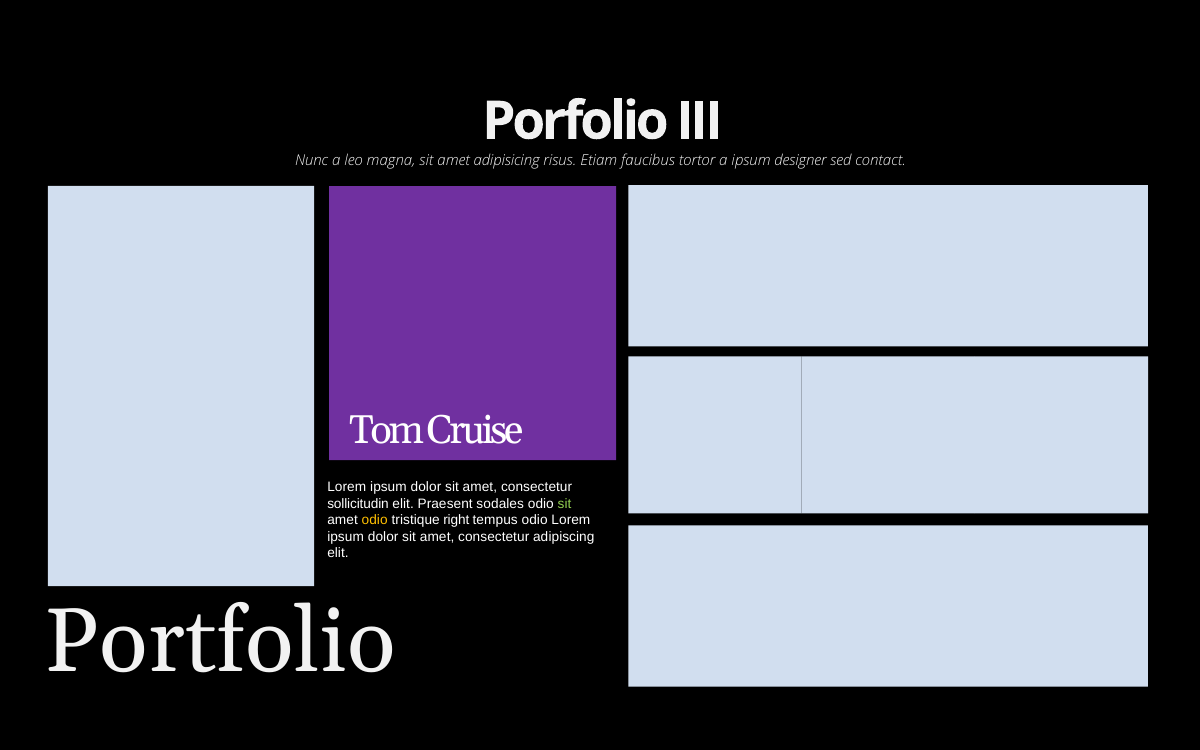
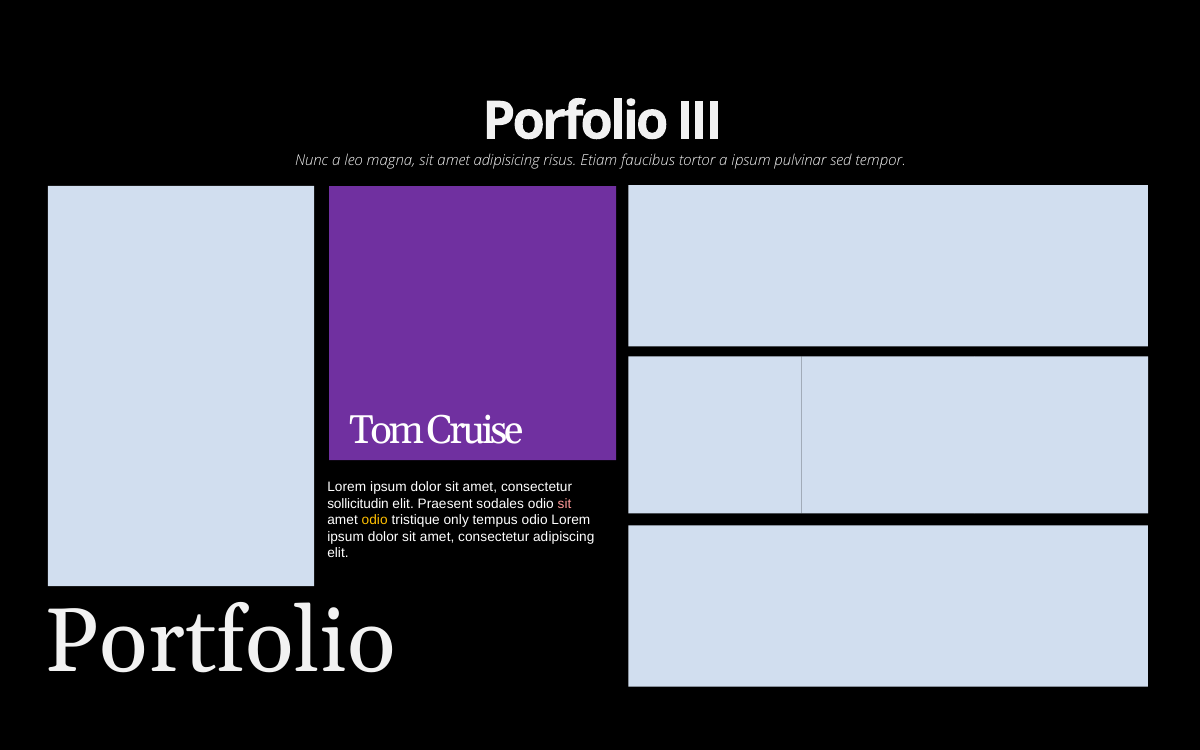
designer: designer -> pulvinar (800, 160)
contact: contact -> tempor (881, 160)
sit colour: light green -> pink (565, 504)
right: right -> only (456, 520)
